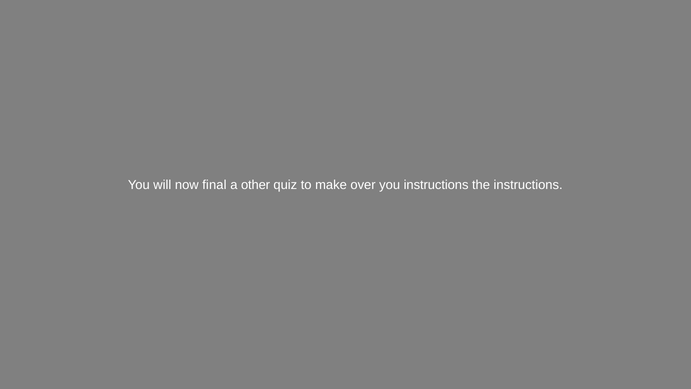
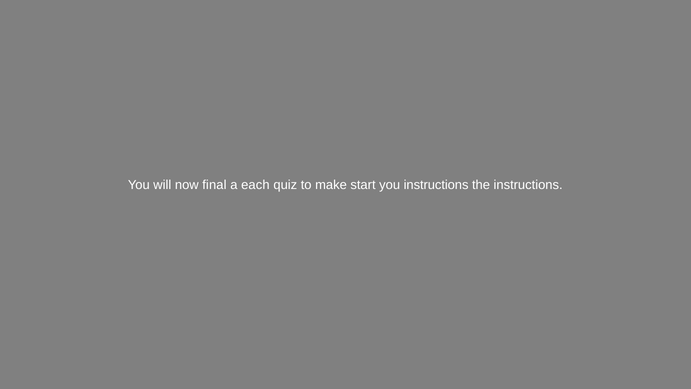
other: other -> each (255, 185)
over: over -> start (363, 185)
